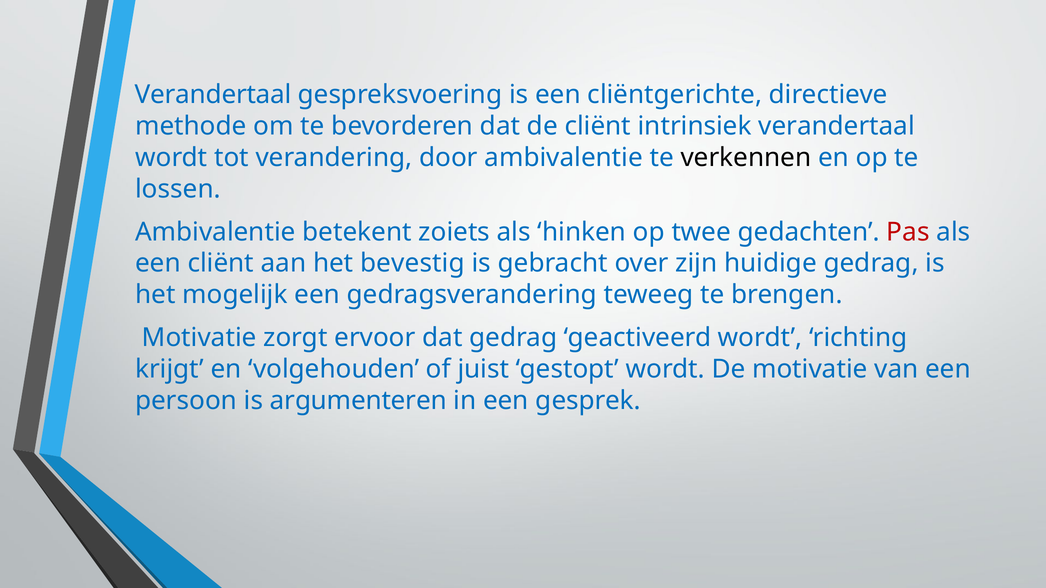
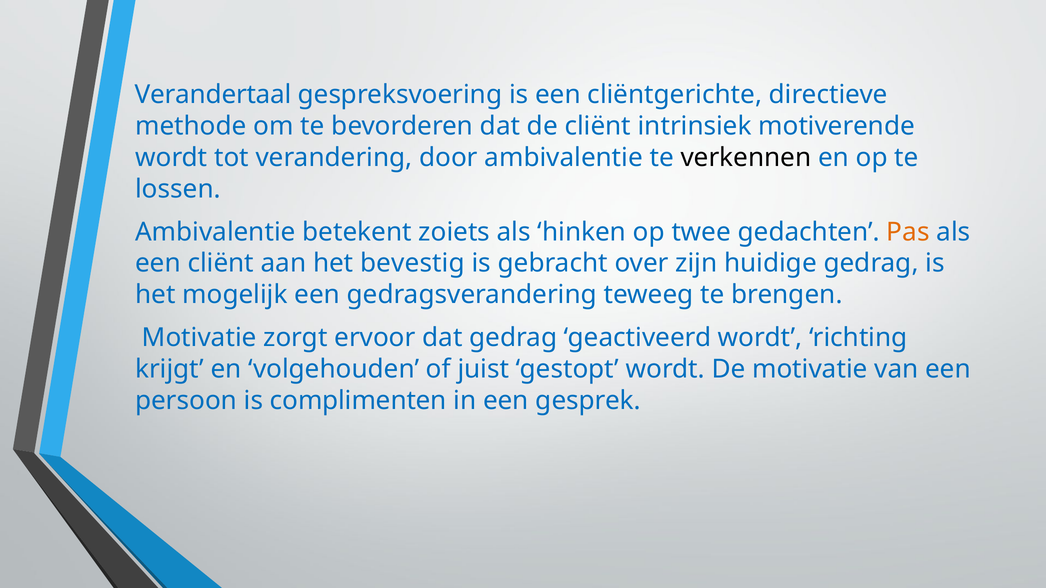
intrinsiek verandertaal: verandertaal -> motiverende (837, 126)
Pas colour: red -> orange (908, 232)
argumenteren: argumenteren -> complimenten (358, 401)
